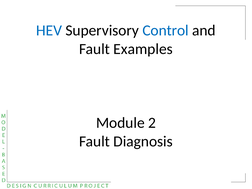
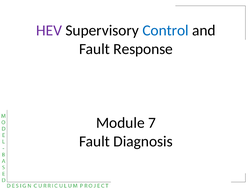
HEV colour: blue -> purple (49, 30)
Examples: Examples -> Response (143, 49)
2: 2 -> 7 (152, 123)
